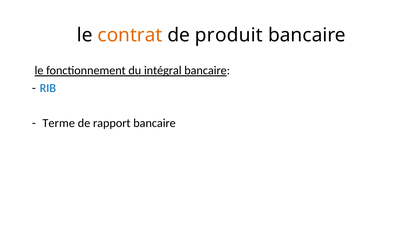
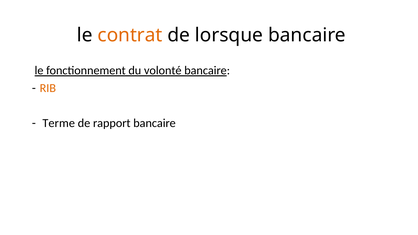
produit: produit -> lorsque (229, 35)
intégral: intégral -> volonté (163, 71)
RIB colour: blue -> orange (48, 88)
